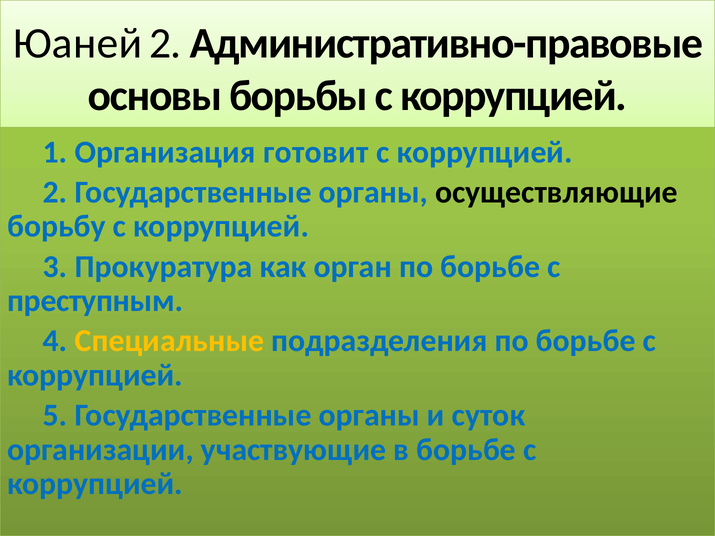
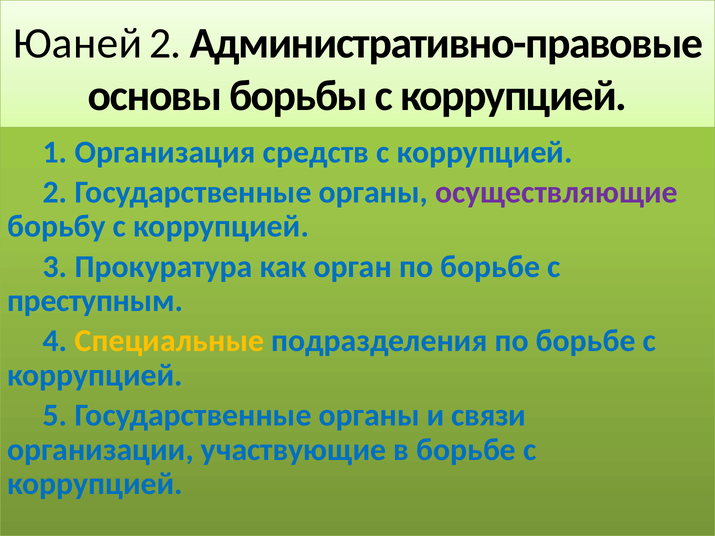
готовит: готовит -> средств (316, 152)
осуществляющие colour: black -> purple (556, 192)
суток: суток -> связи (489, 415)
